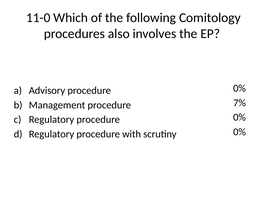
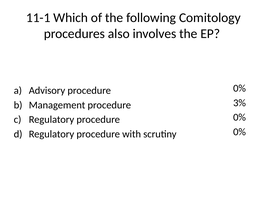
11-0: 11-0 -> 11-1 (38, 18)
7%: 7% -> 3% (239, 103)
